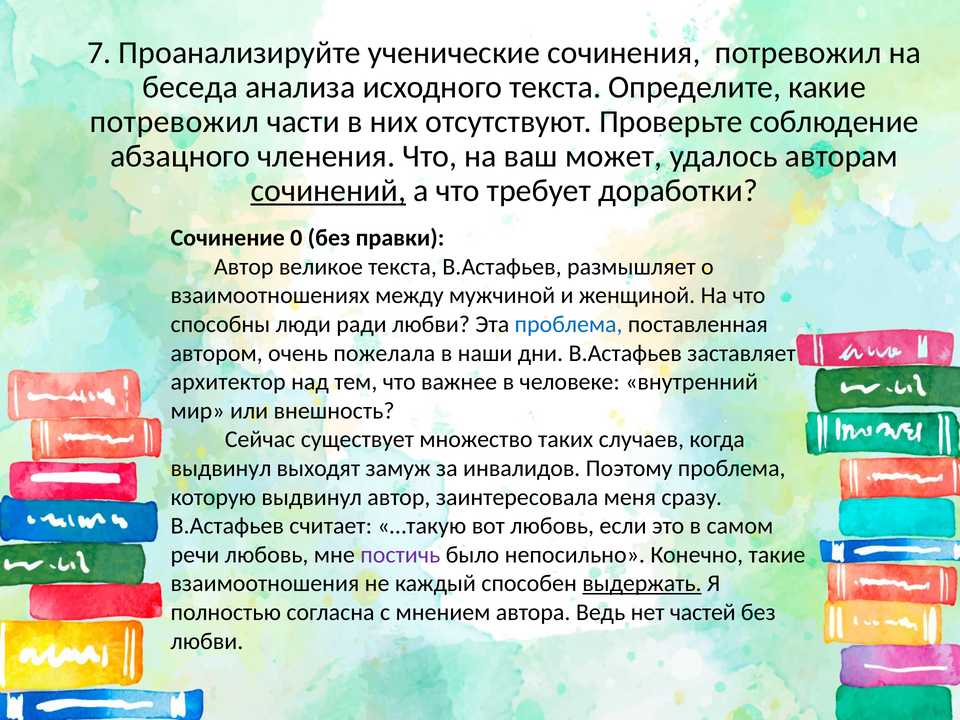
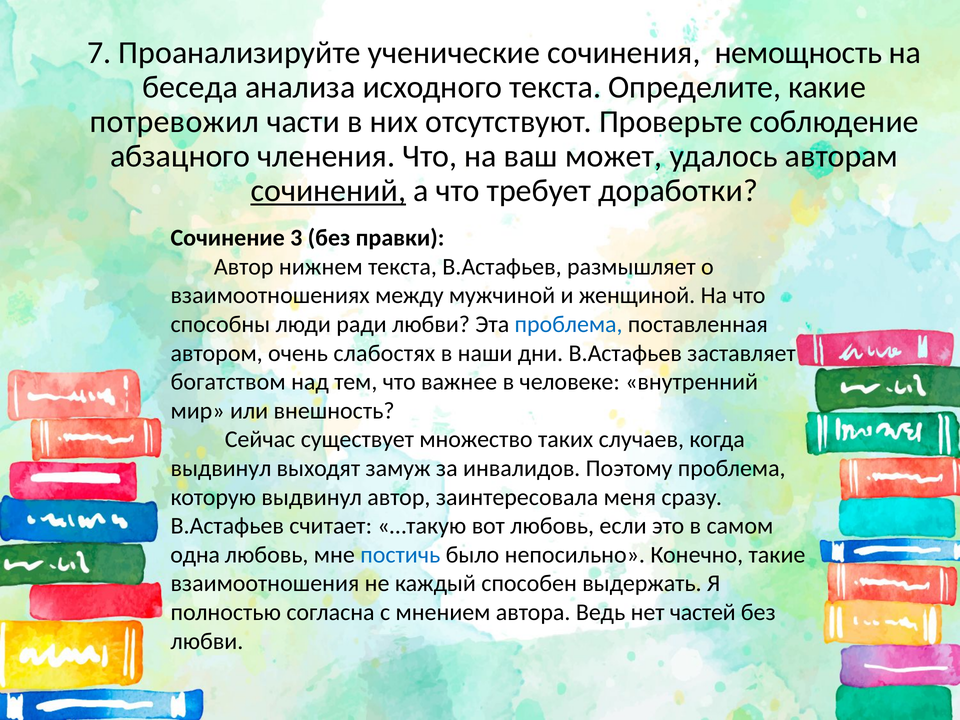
сочинения потревожил: потревожил -> немощность (798, 53)
0: 0 -> 3 (296, 238)
великое: великое -> нижнем (321, 267)
пожелала: пожелала -> слабостях (384, 353)
архитектор: архитектор -> богатством (228, 382)
речи: речи -> одна (195, 555)
постичь colour: purple -> blue (400, 555)
выдержать underline: present -> none (642, 584)
